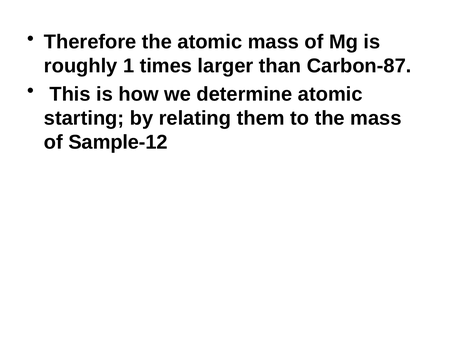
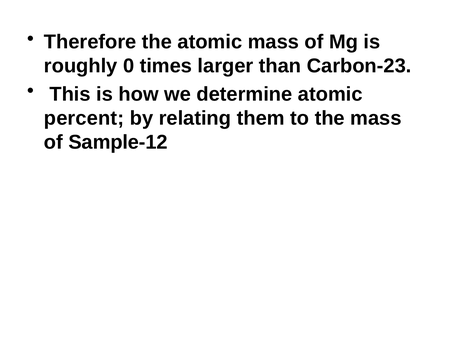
1: 1 -> 0 (129, 66)
Carbon-87: Carbon-87 -> Carbon-23 (359, 66)
starting: starting -> percent (84, 118)
